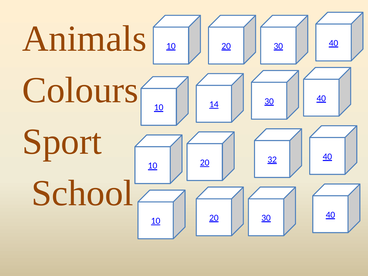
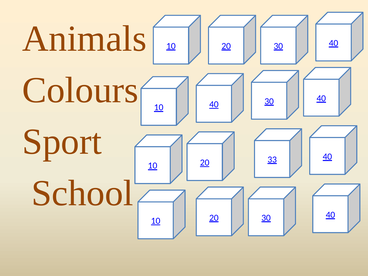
14: 14 -> 40 (214, 104)
32: 32 -> 33 (272, 160)
